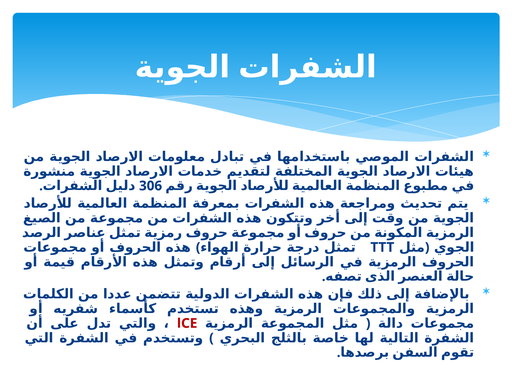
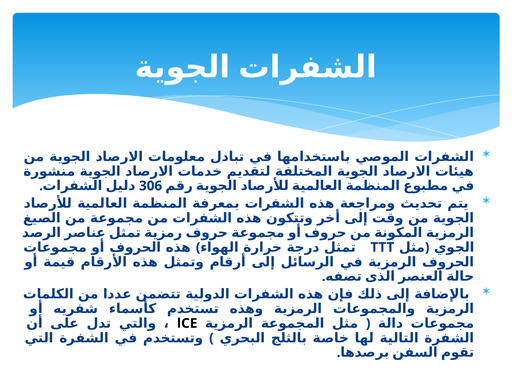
lCE colour: red -> black (187, 323)
